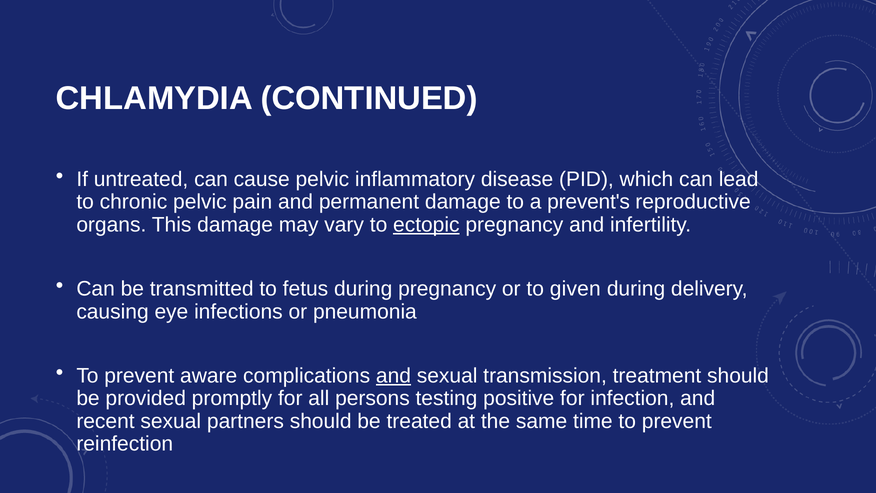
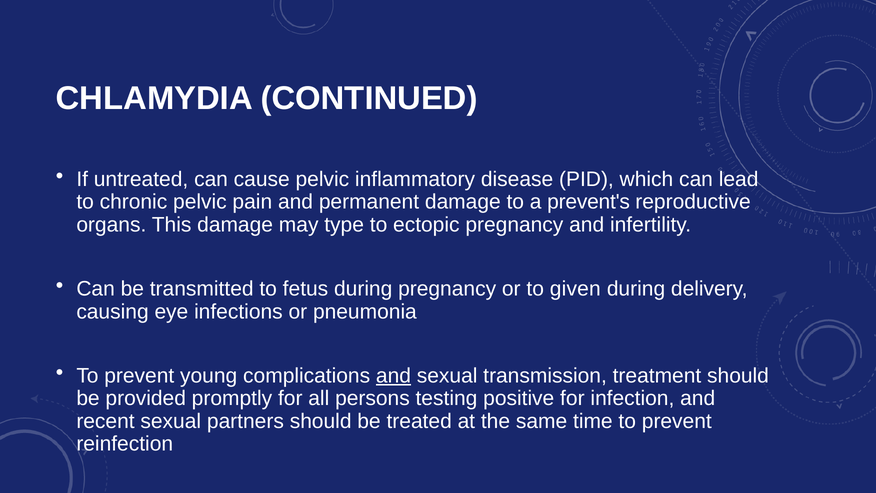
vary: vary -> type (344, 225)
ectopic underline: present -> none (426, 225)
aware: aware -> young (209, 376)
